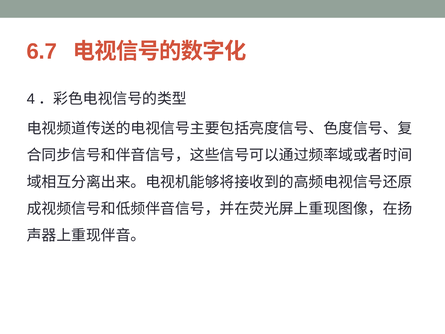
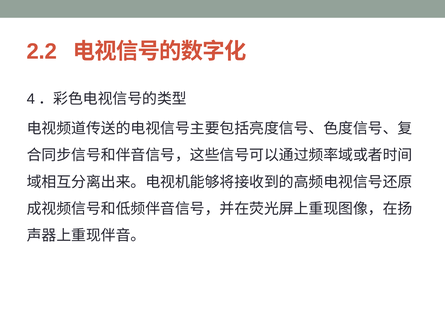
6.7: 6.7 -> 2.2 (42, 52)
